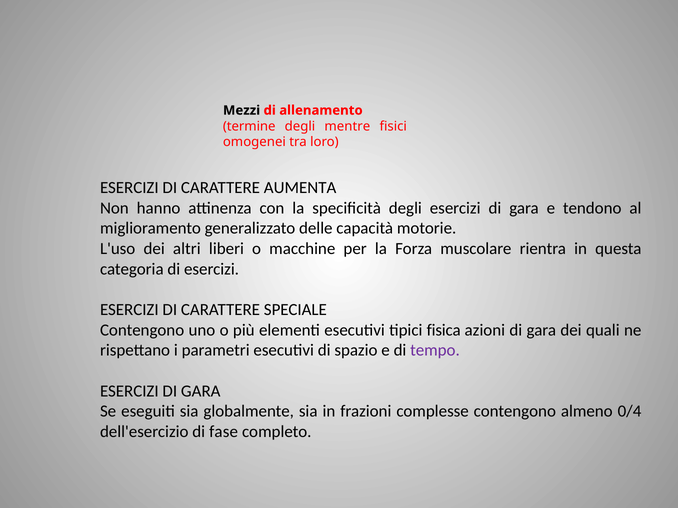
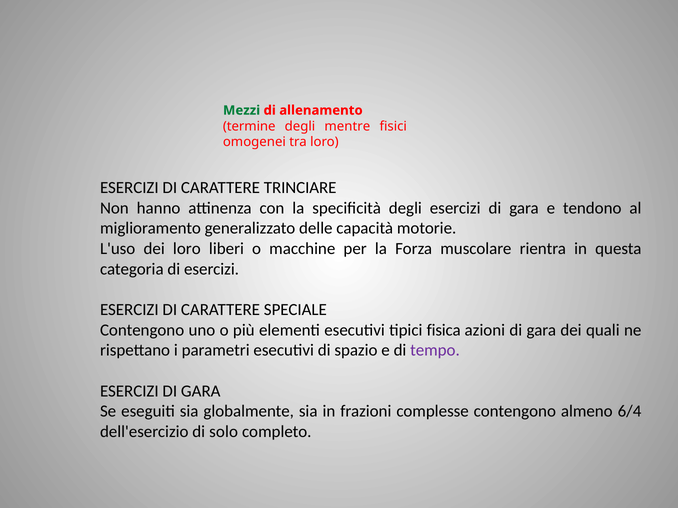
Mezzi colour: black -> green (242, 110)
AUMENTA: AUMENTA -> TRINCIARE (300, 188)
dei altri: altri -> loro (187, 249)
0/4: 0/4 -> 6/4 (629, 412)
fase: fase -> solo (224, 432)
